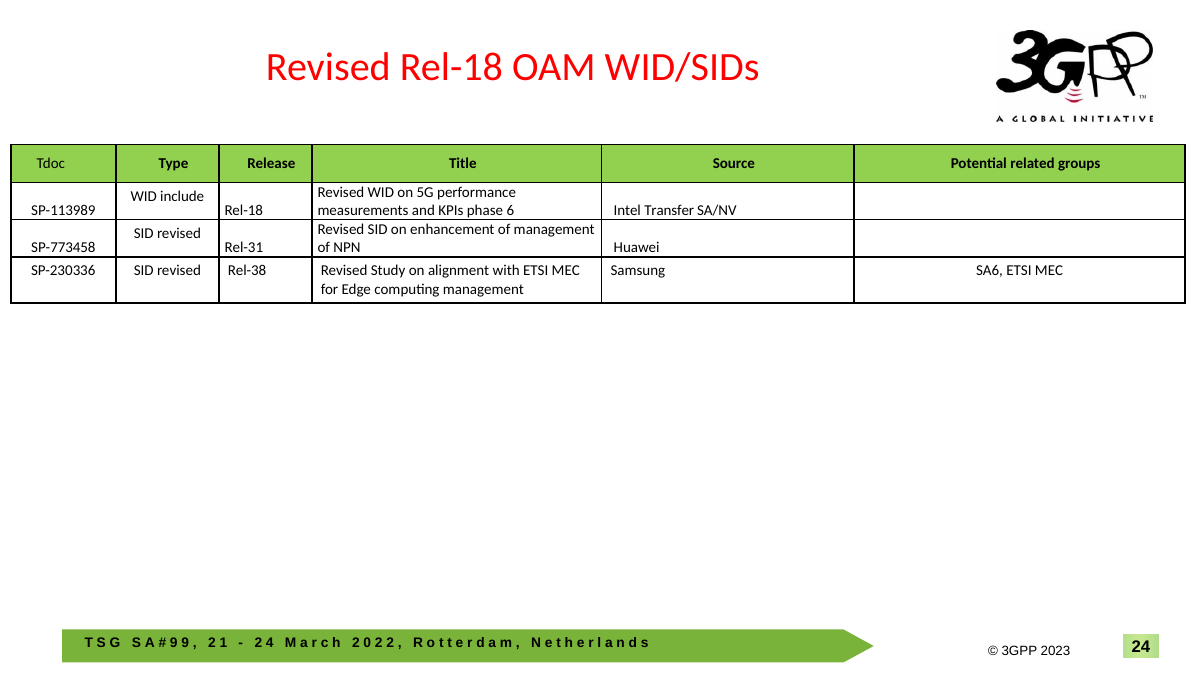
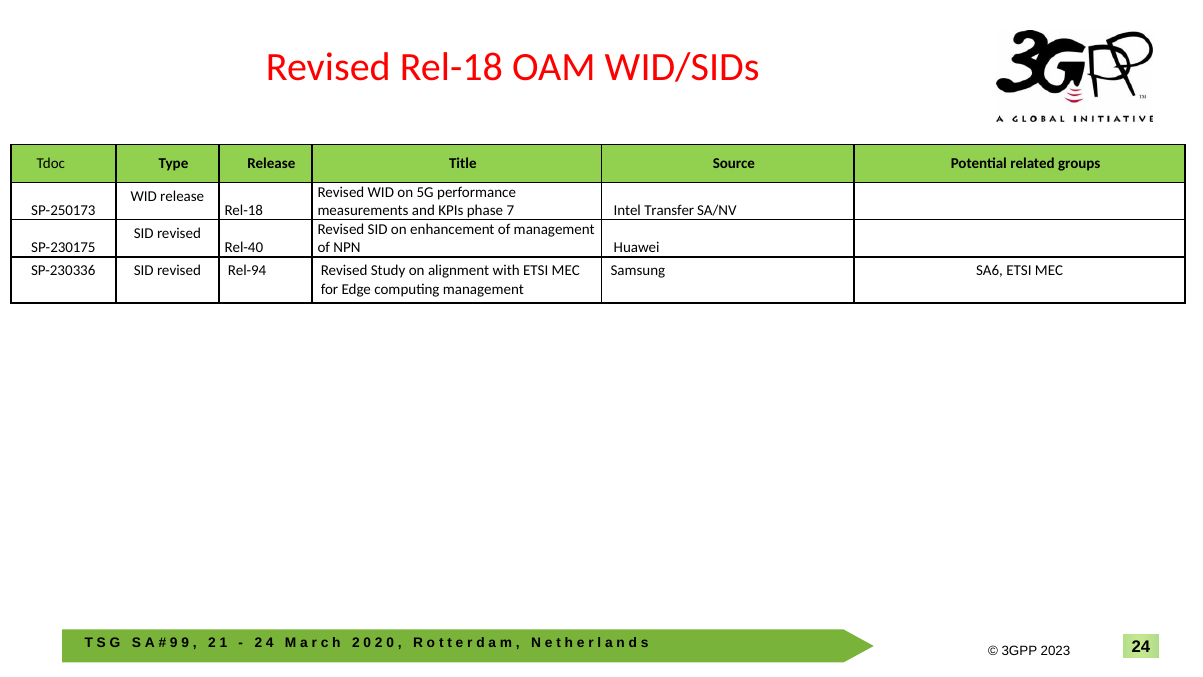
WID include: include -> release (182, 196)
SP-113989: SP-113989 -> SP-250173 (63, 211)
6: 6 -> 7 (510, 211)
SP-773458: SP-773458 -> SP-230175 (63, 248)
Rel-31: Rel-31 -> Rel-40 (244, 248)
Rel-38: Rel-38 -> Rel-94 (247, 271)
2: 2 -> 0 (390, 643)
